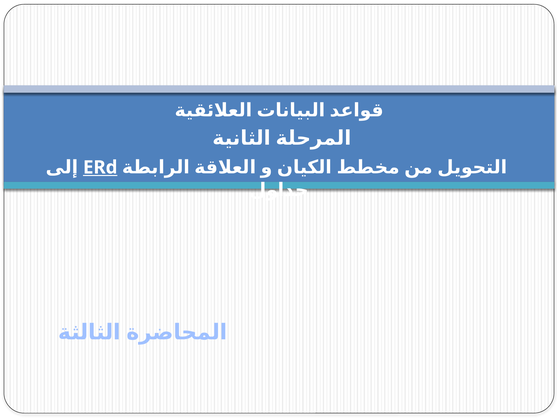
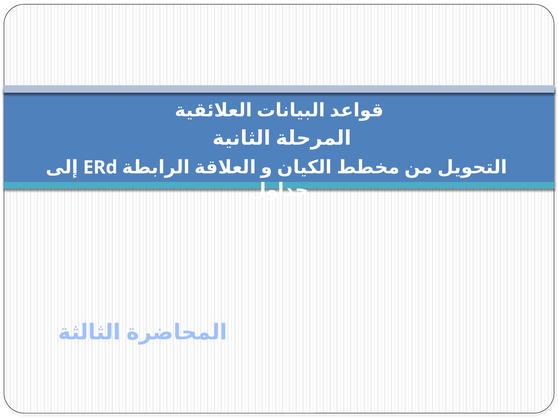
ERd underline: present -> none (100, 167)
